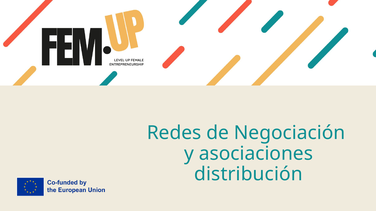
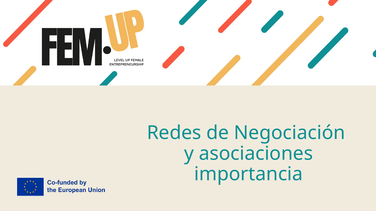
distribución: distribución -> importancia (249, 175)
